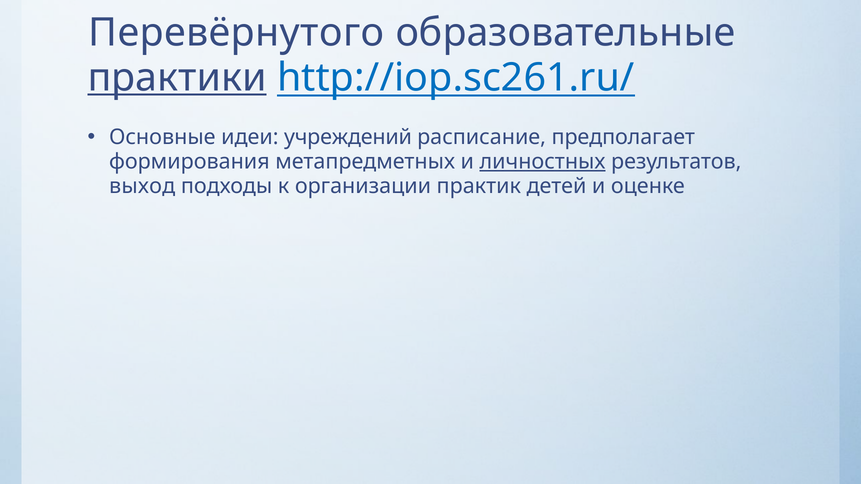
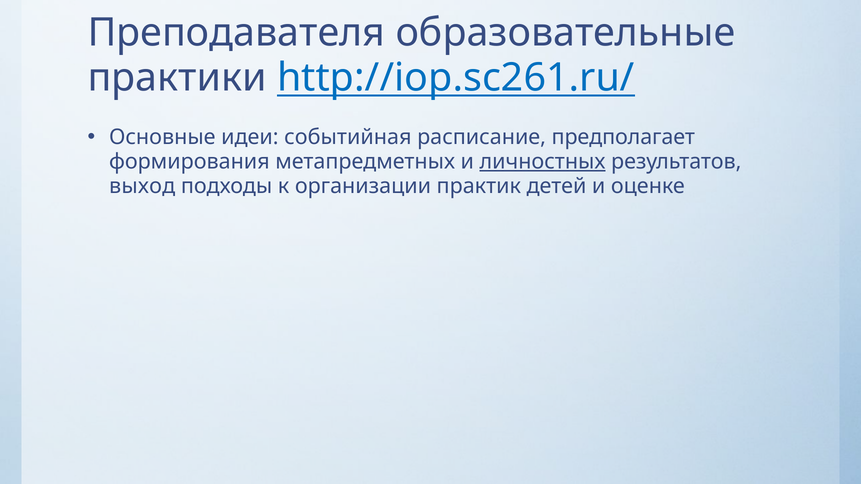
Перевёрнутого: Перевёрнутого -> Преподавателя (236, 33)
практики underline: present -> none (177, 78)
учреждений: учреждений -> событийная (348, 137)
